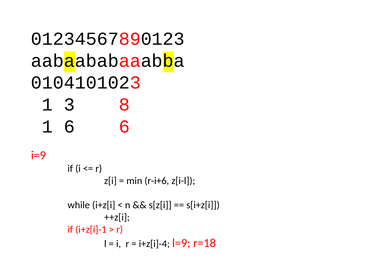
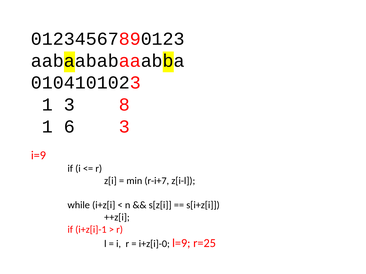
6 6: 6 -> 3 (124, 127)
r-i+6: r-i+6 -> r-i+7 (157, 181)
i+z[i]-4: i+z[i]-4 -> i+z[i]-0 (154, 244)
r=18: r=18 -> r=25 (205, 243)
